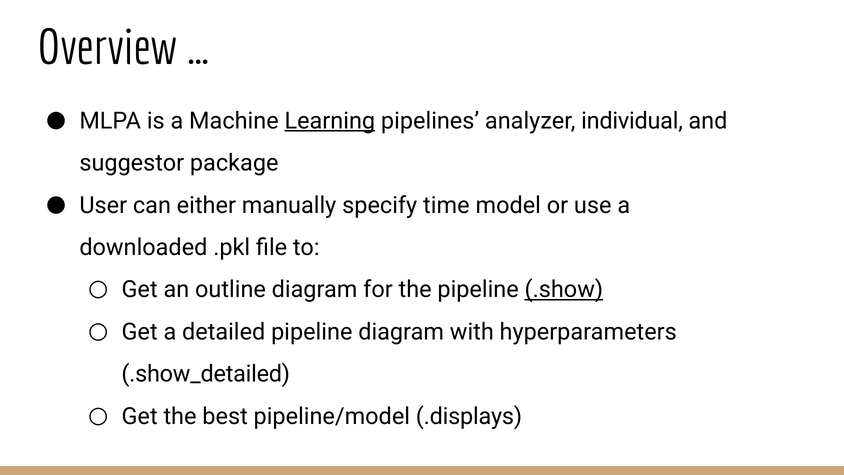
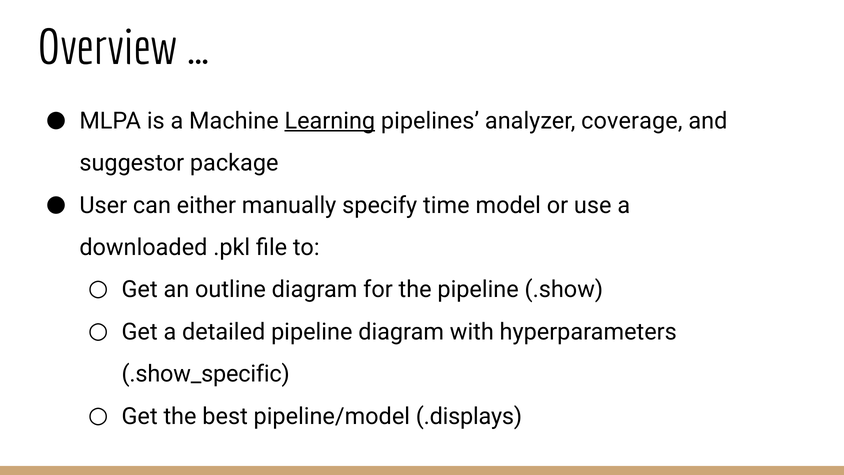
individual: individual -> coverage (632, 121)
.show underline: present -> none (564, 290)
.show_detailed: .show_detailed -> .show_specific (206, 374)
